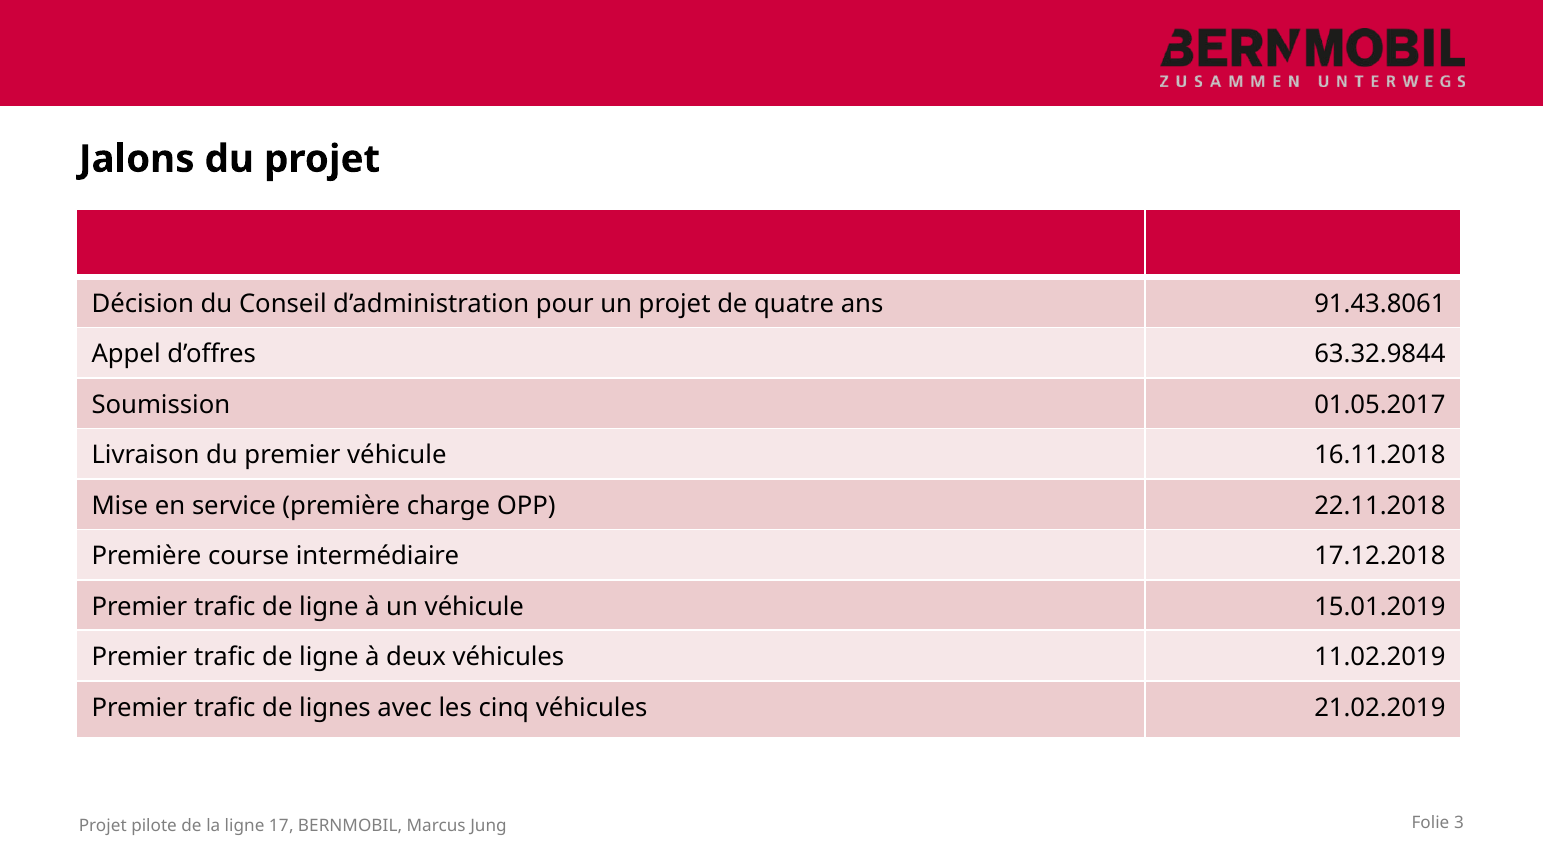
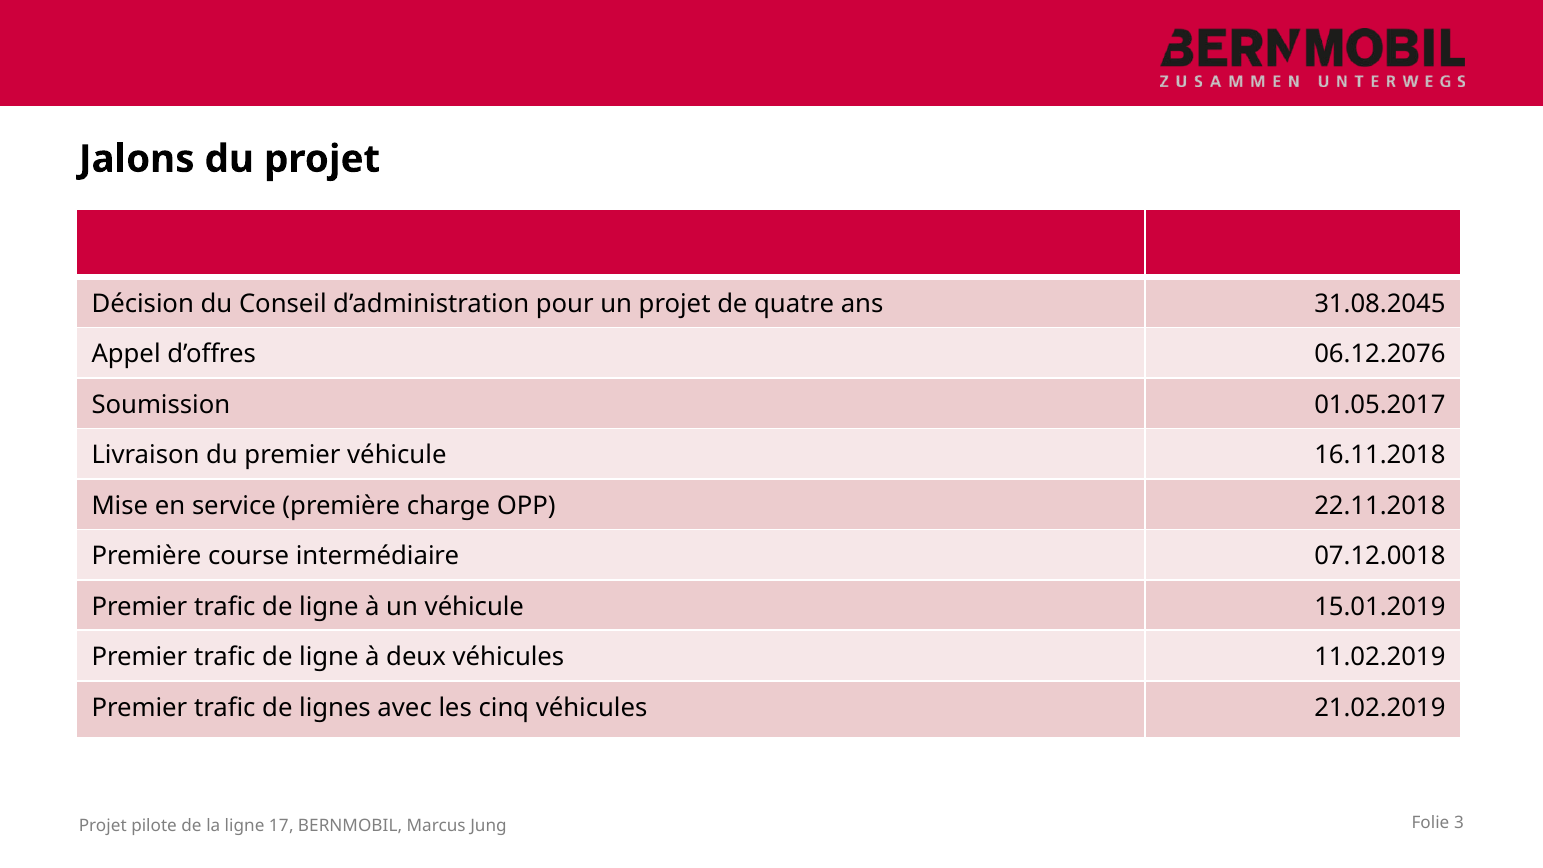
91.43.8061: 91.43.8061 -> 31.08.2045 (1380, 304)
63.32.9844: 63.32.9844 -> 06.12.2076 (1380, 354)
17.12.2018: 17.12.2018 -> 07.12.0018 (1380, 556)
